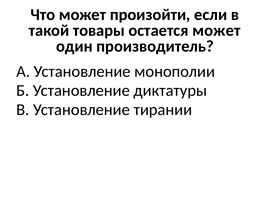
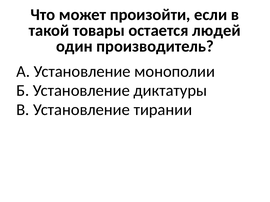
остается может: может -> людей (216, 31)
